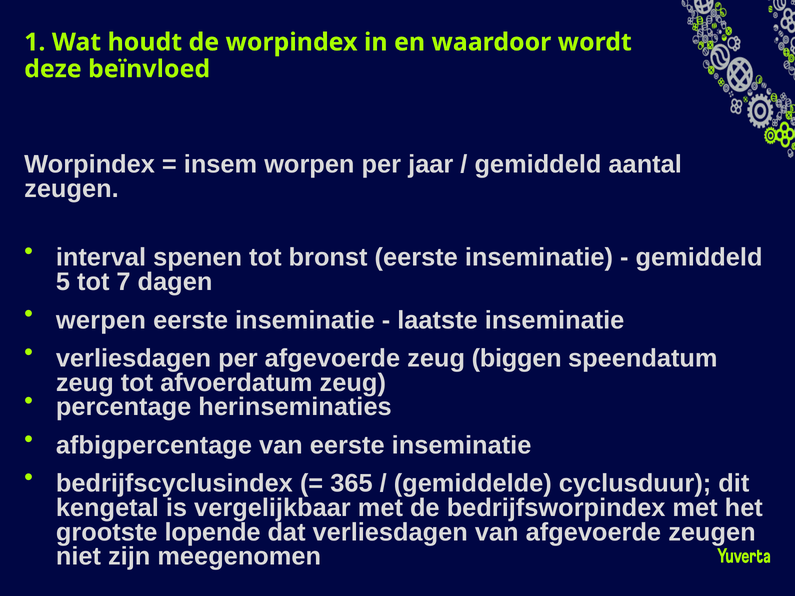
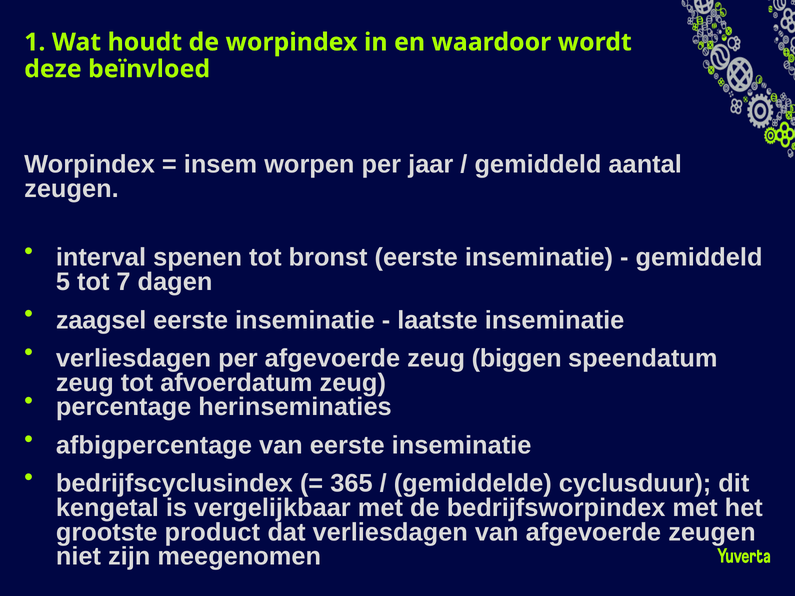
werpen: werpen -> zaagsel (101, 320)
lopende: lopende -> product (212, 532)
